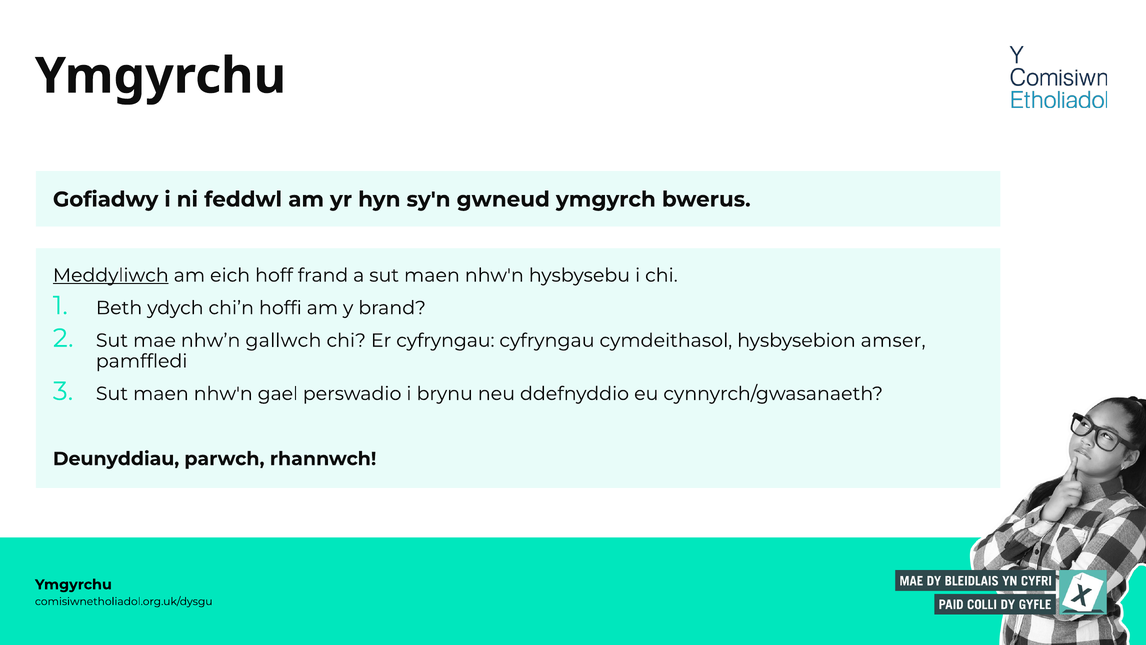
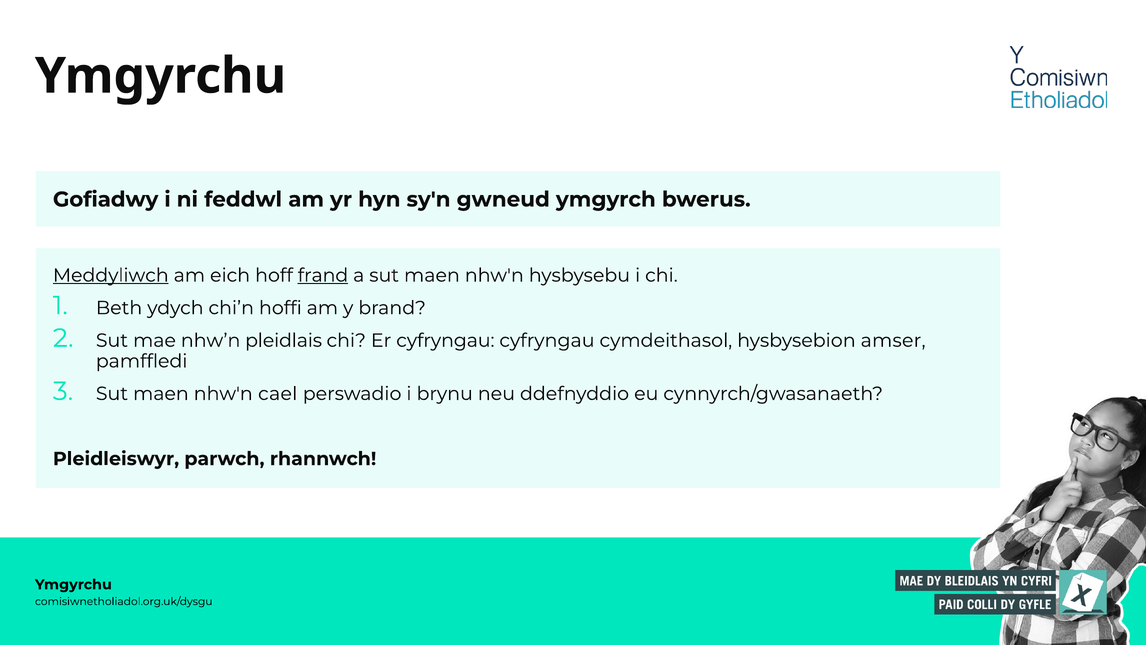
frand underline: none -> present (323, 275)
gallwch: gallwch -> pleidlais (284, 340)
gael: gael -> cael (278, 393)
Deunyddiau: Deunyddiau -> Pleidleiswyr (116, 459)
